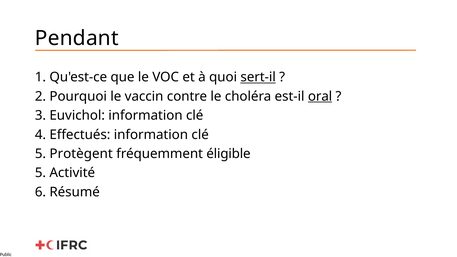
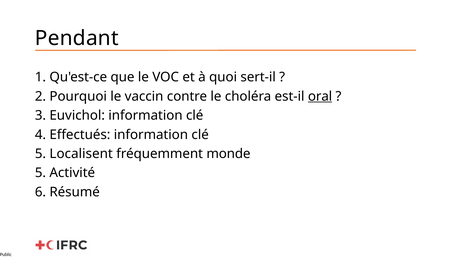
sert-il underline: present -> none (258, 77)
Protègent: Protègent -> Localisent (81, 154)
éligible: éligible -> monde (228, 154)
